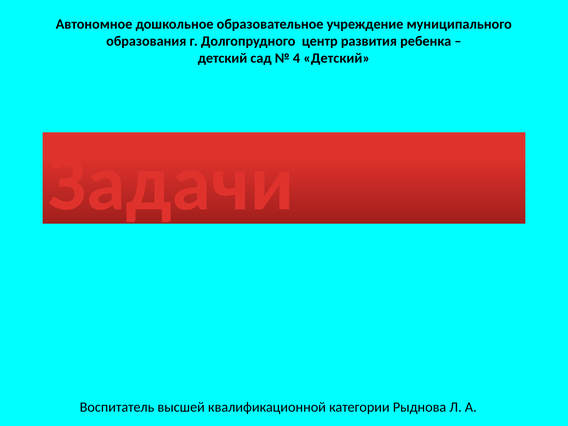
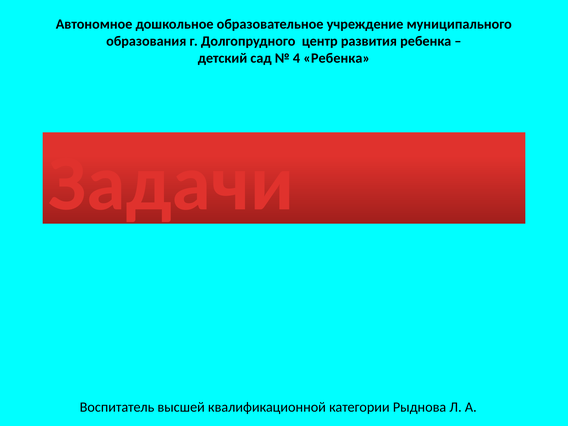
4 Детский: Детский -> Ребенка (337, 58)
